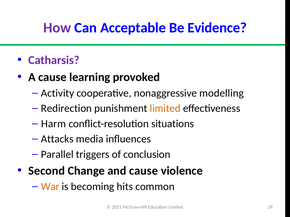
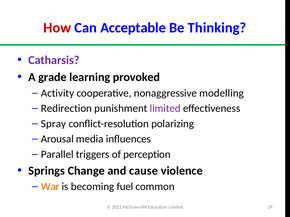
How colour: purple -> red (57, 28)
Evidence: Evidence -> Thinking (217, 28)
A cause: cause -> grade (52, 77)
limited colour: orange -> purple (165, 109)
Harm: Harm -> Spray (54, 124)
situations: situations -> polarizing (173, 124)
Attacks: Attacks -> Arousal (57, 139)
conclusion: conclusion -> perception (147, 155)
Second: Second -> Springs (47, 171)
hits: hits -> fuel (125, 187)
